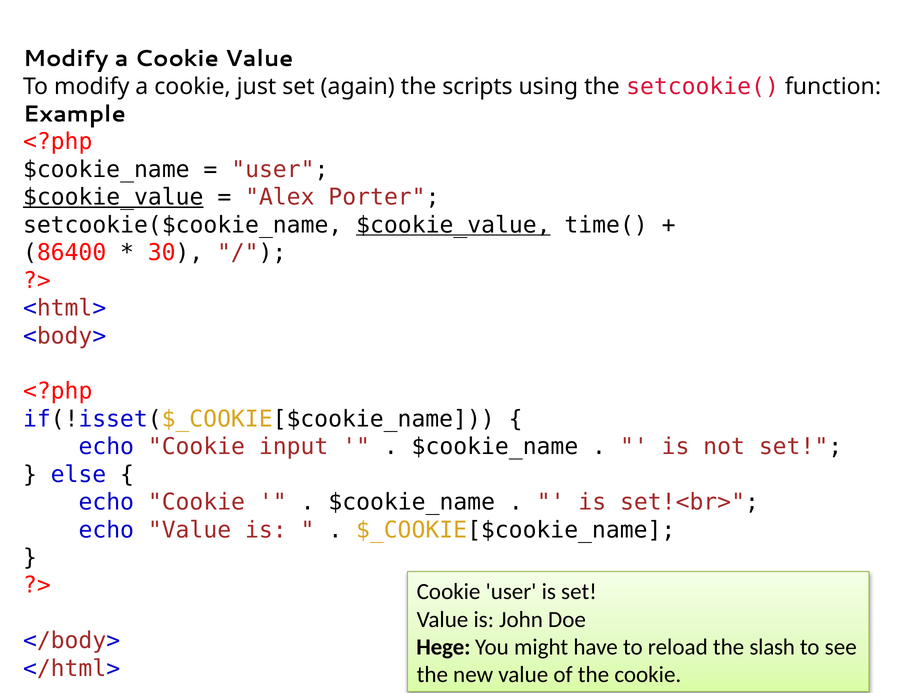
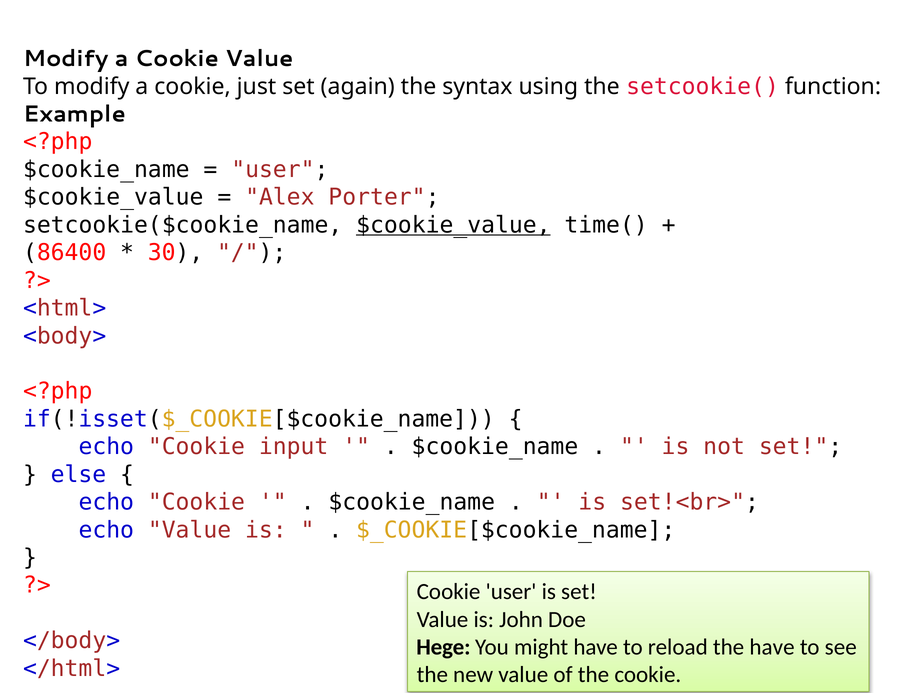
scripts: scripts -> syntax (477, 86)
$cookie_value underline: present -> none (113, 197)
the slash: slash -> have (772, 646)
